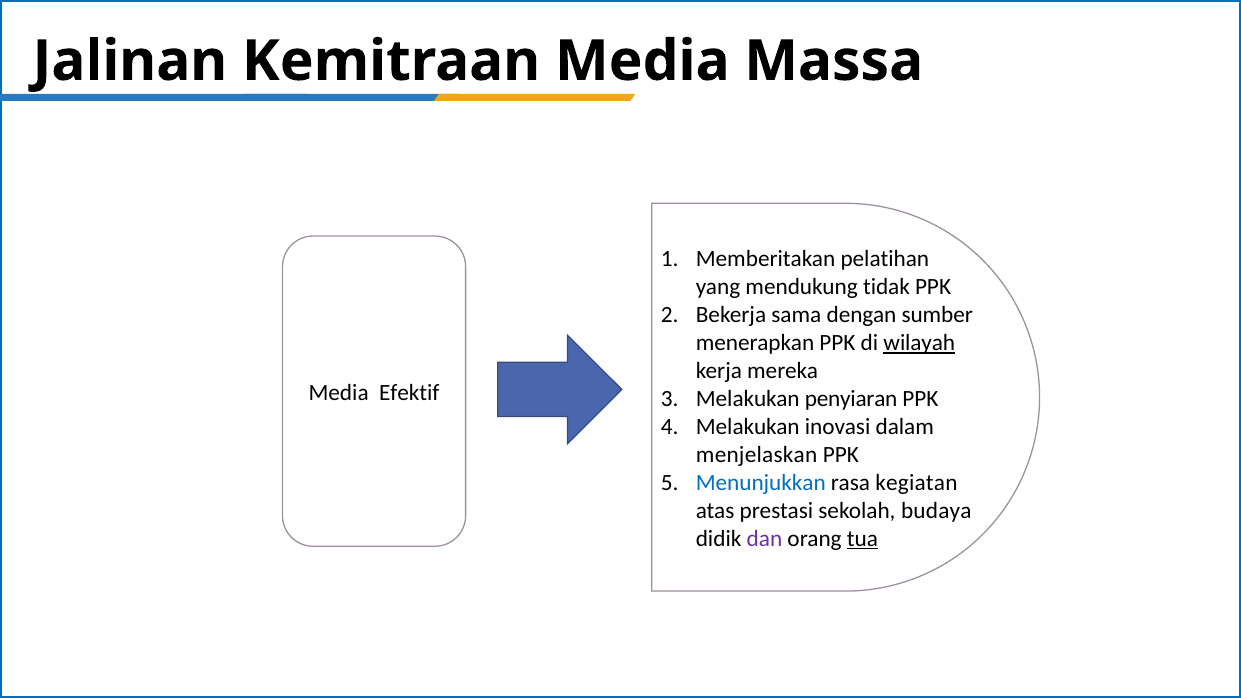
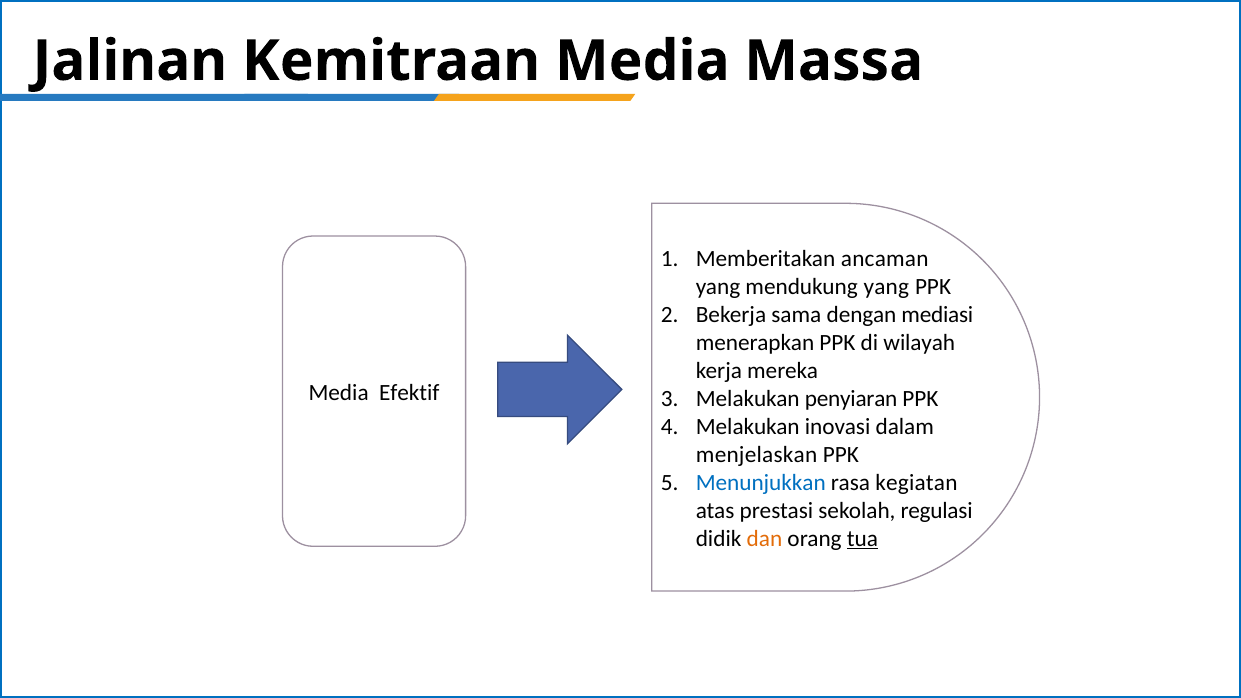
pelatihan: pelatihan -> ancaman (885, 259)
mendukung tidak: tidak -> yang (886, 287)
sumber: sumber -> mediasi (937, 315)
wilayah underline: present -> none (919, 343)
budaya: budaya -> regulasi (937, 511)
dan colour: purple -> orange (765, 538)
